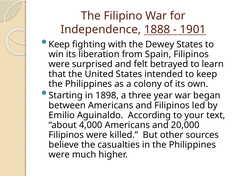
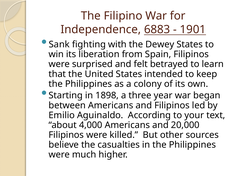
1888: 1888 -> 6883 (157, 30)
Keep: Keep -> Sank (59, 44)
